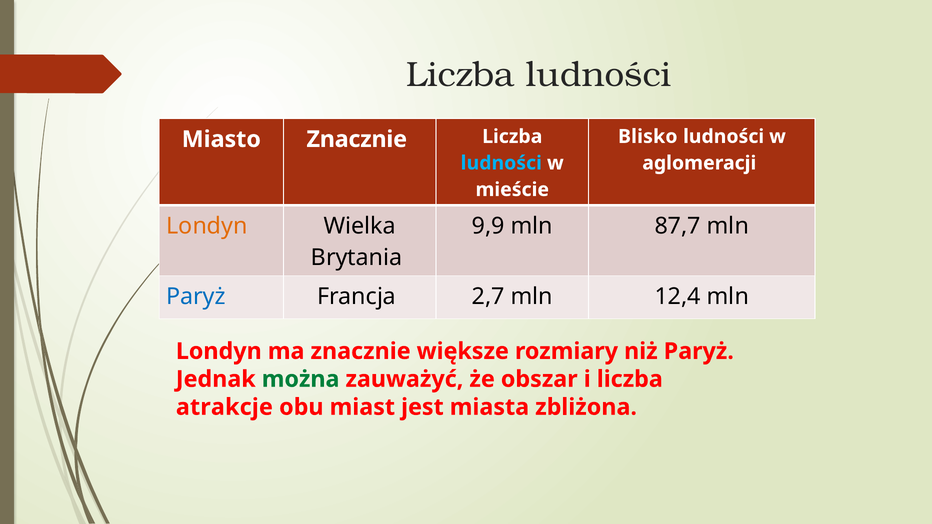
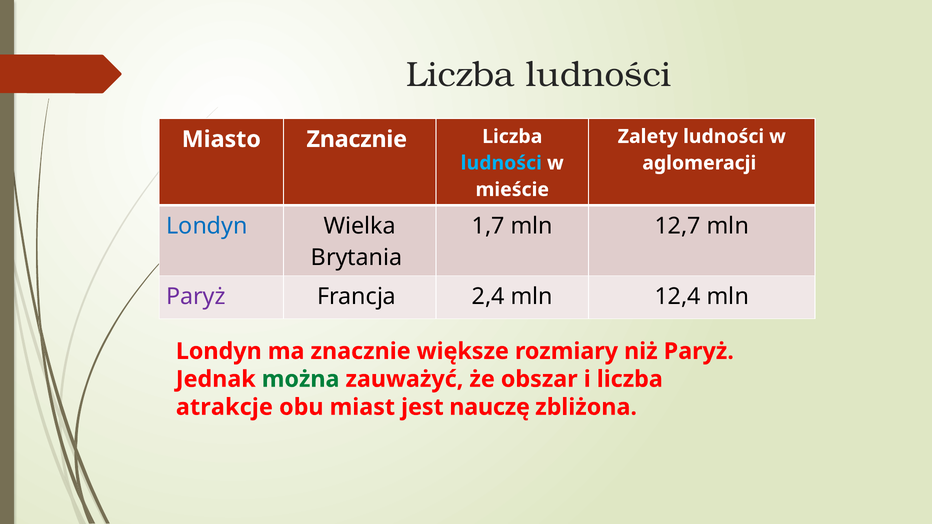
Blisko: Blisko -> Zalety (648, 137)
Londyn colour: orange -> blue (207, 226)
9,9: 9,9 -> 1,7 (488, 226)
87,7: 87,7 -> 12,7 (678, 226)
Paryż colour: blue -> purple (196, 297)
2,7: 2,7 -> 2,4 (488, 297)
miasta: miasta -> nauczę (490, 407)
